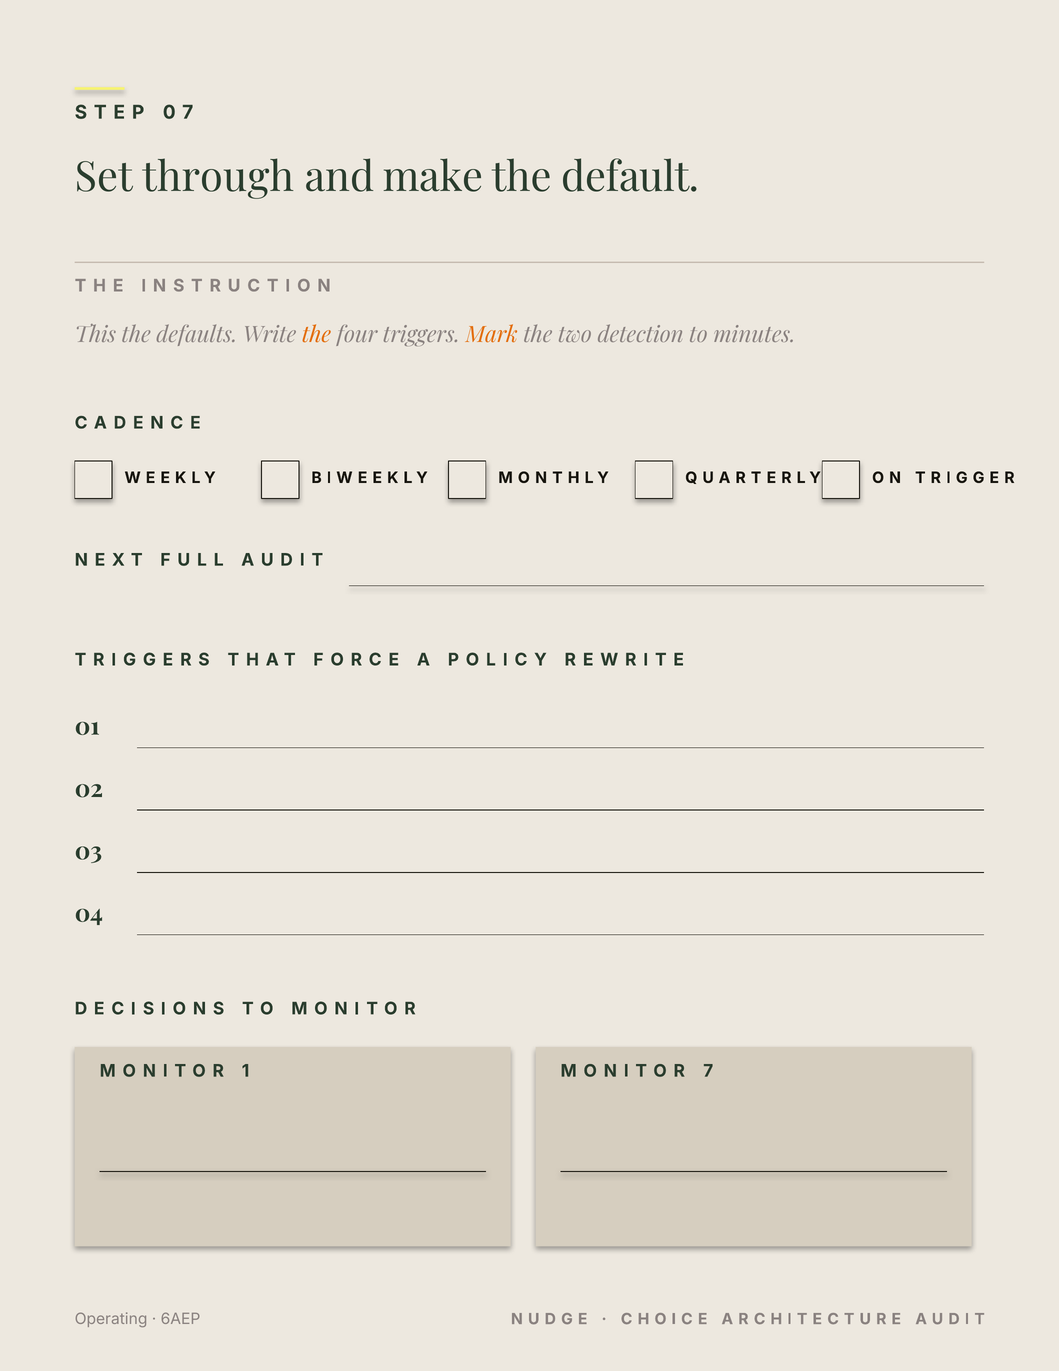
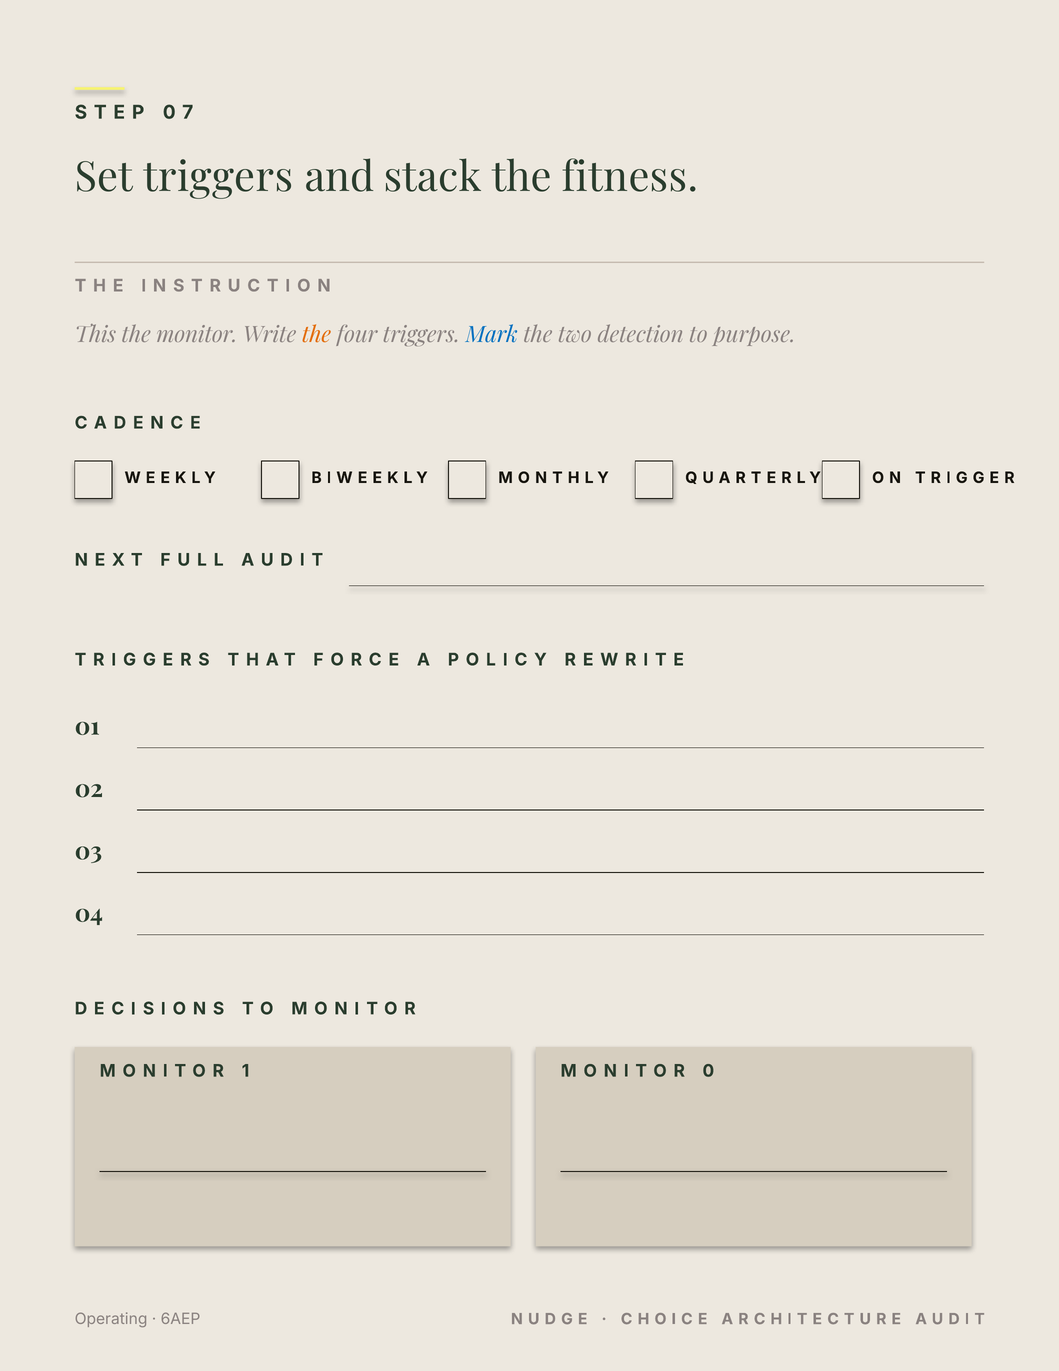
Set through: through -> triggers (218, 177)
make: make -> stack (433, 177)
default: default -> fitness (630, 177)
defaults: defaults -> monitor (197, 335)
Mark colour: orange -> blue (492, 335)
minutes: minutes -> purpose (755, 335)
7: 7 -> 0 (708, 1071)
